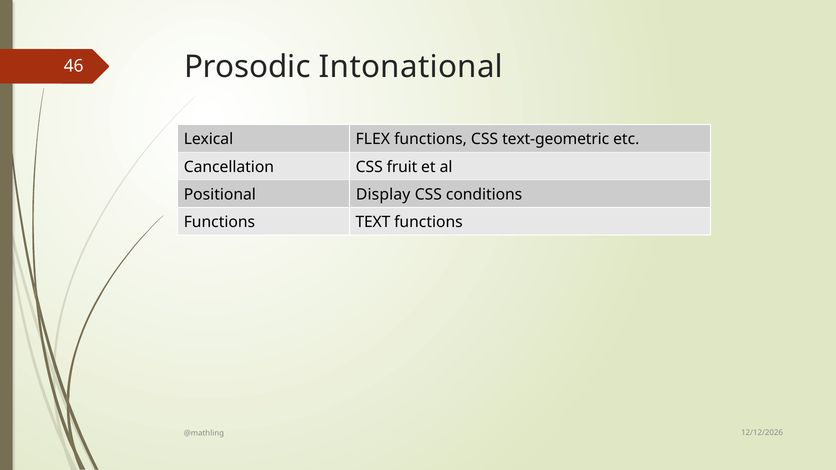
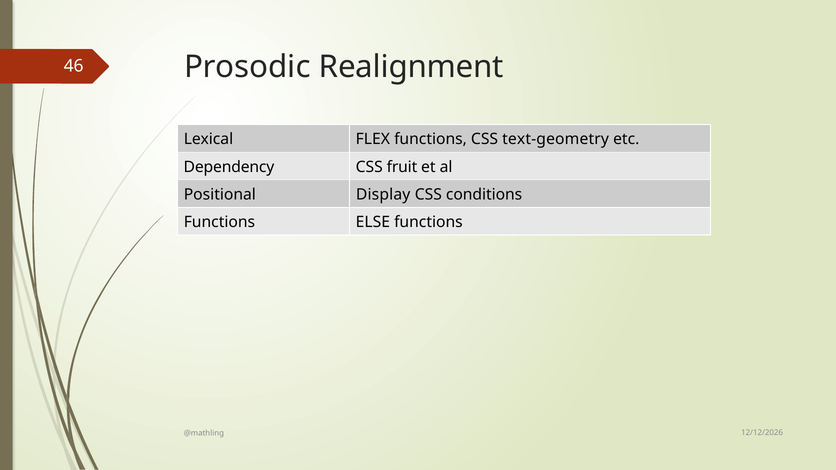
Intonational: Intonational -> Realignment (411, 67)
text-geometric: text-geometric -> text-geometry (556, 139)
Cancellation: Cancellation -> Dependency (229, 167)
TEXT: TEXT -> ELSE (373, 222)
